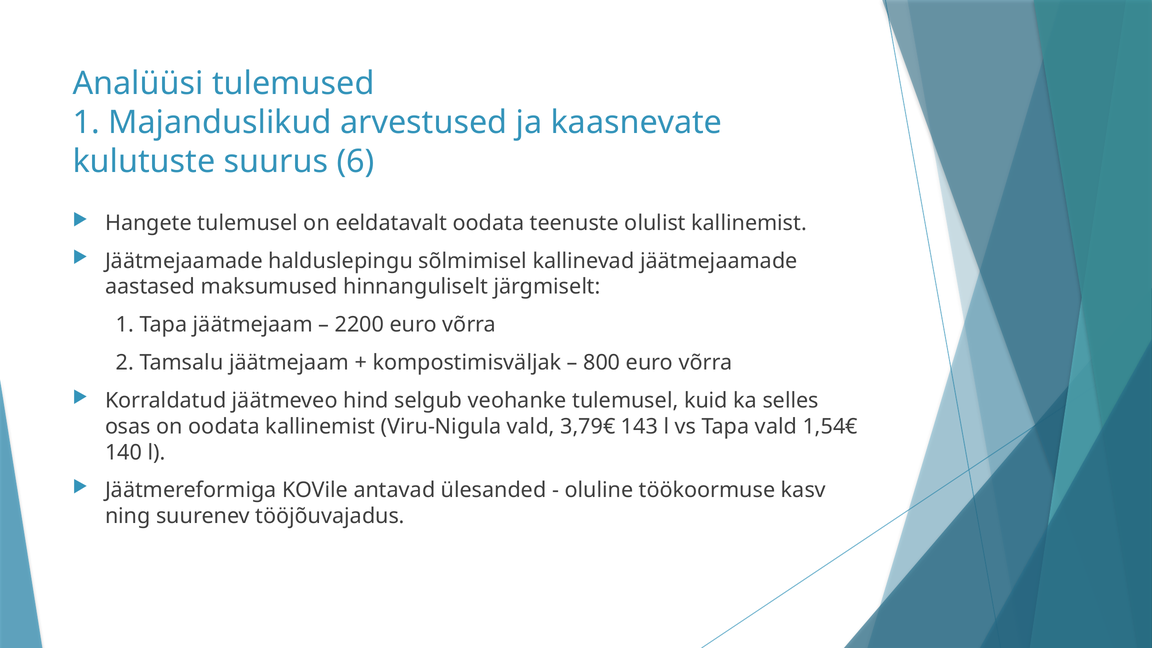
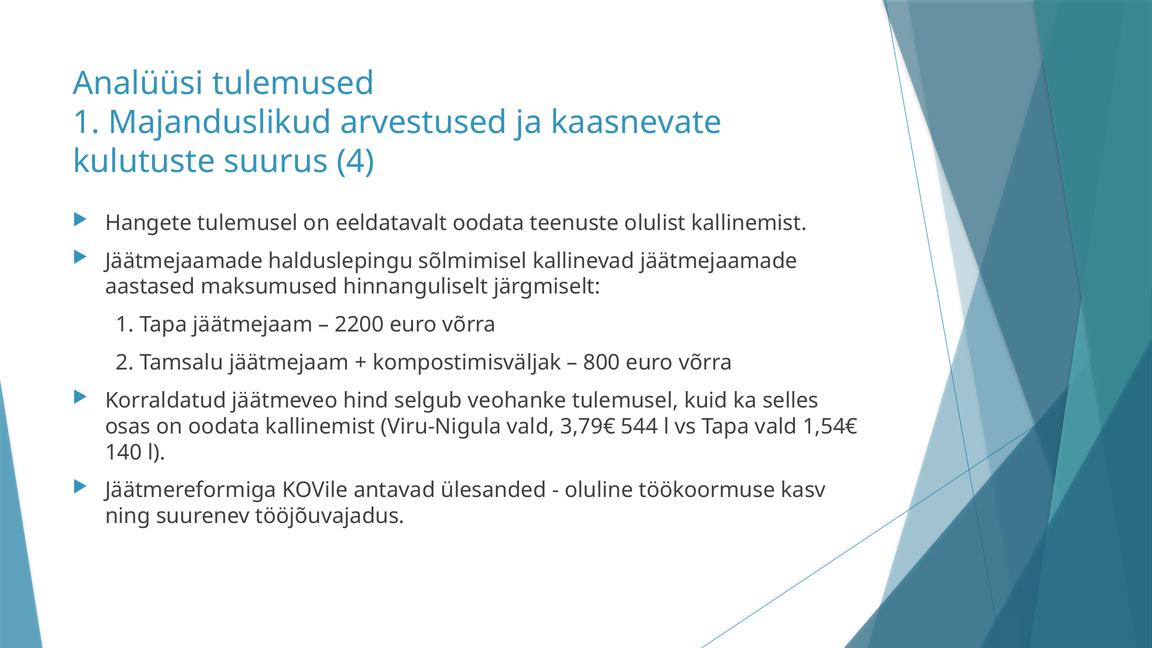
6: 6 -> 4 (356, 161)
143: 143 -> 544 (639, 427)
